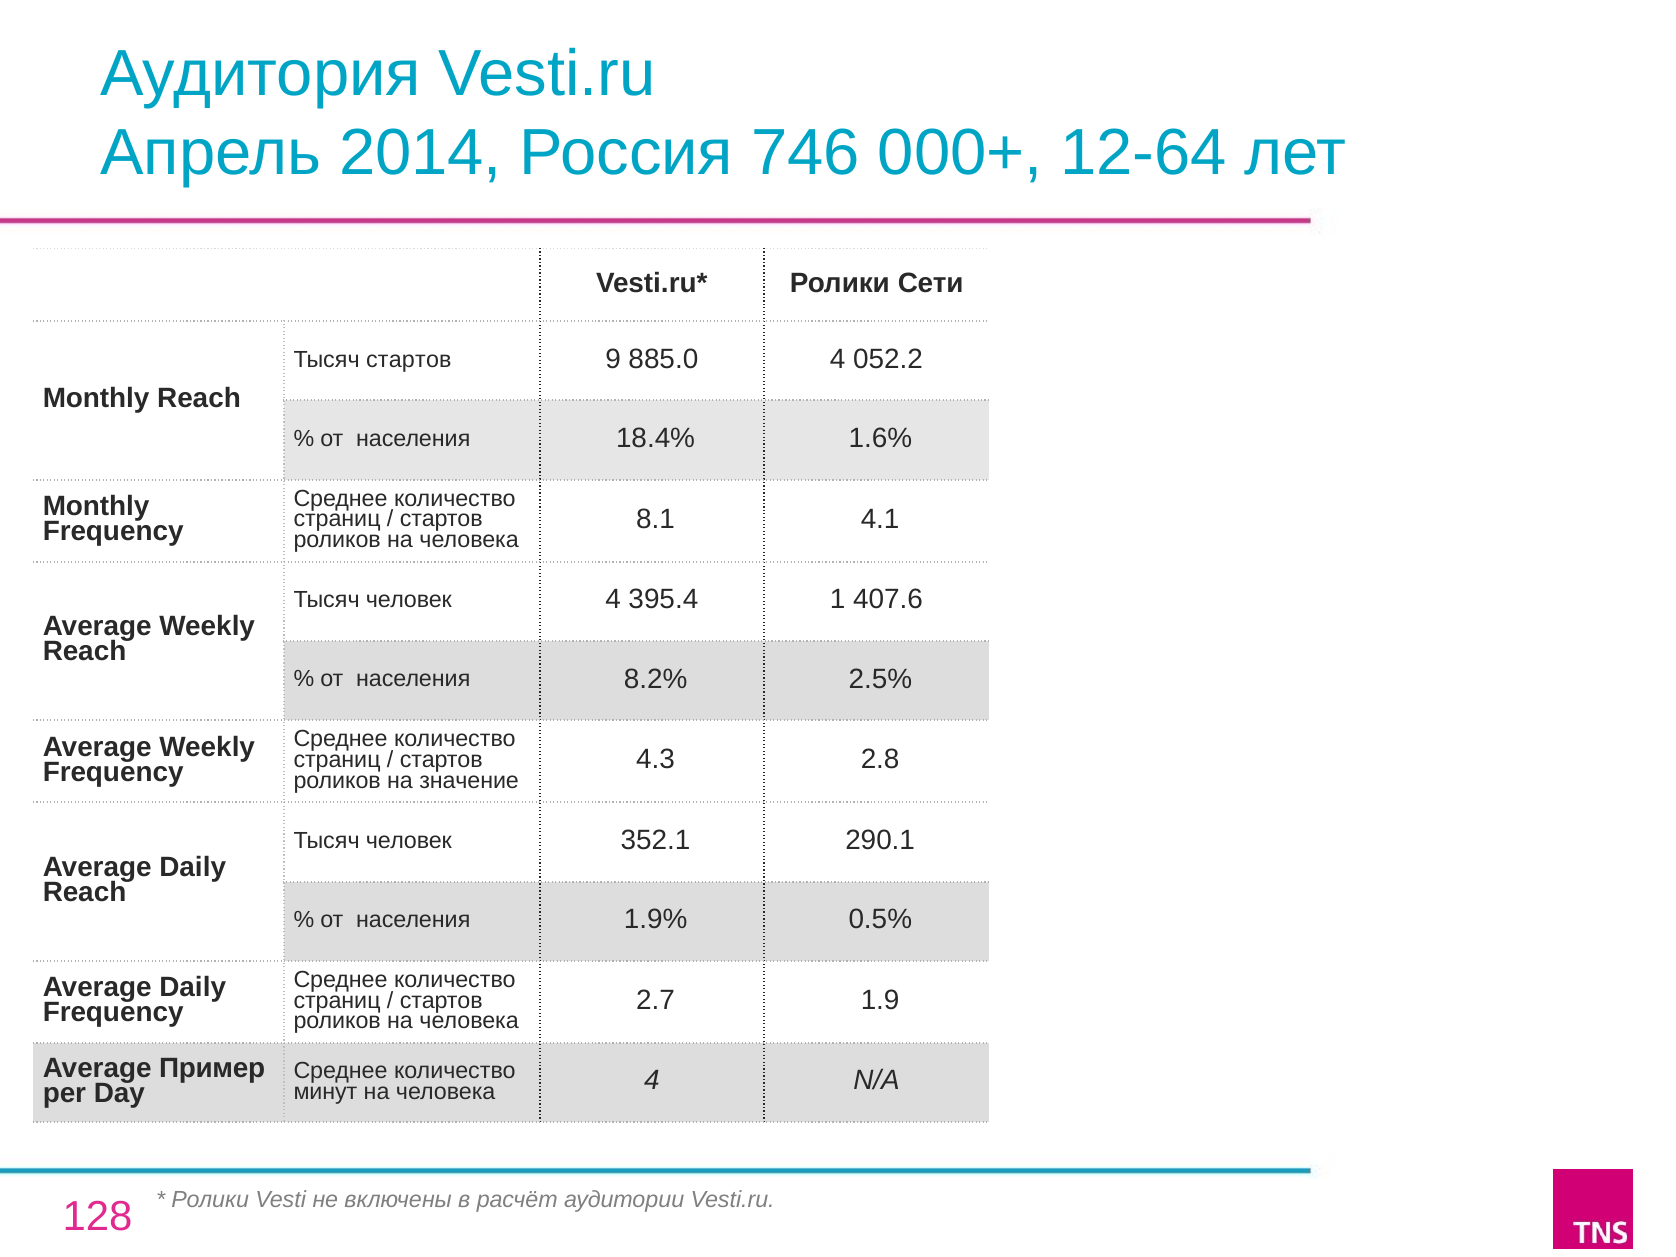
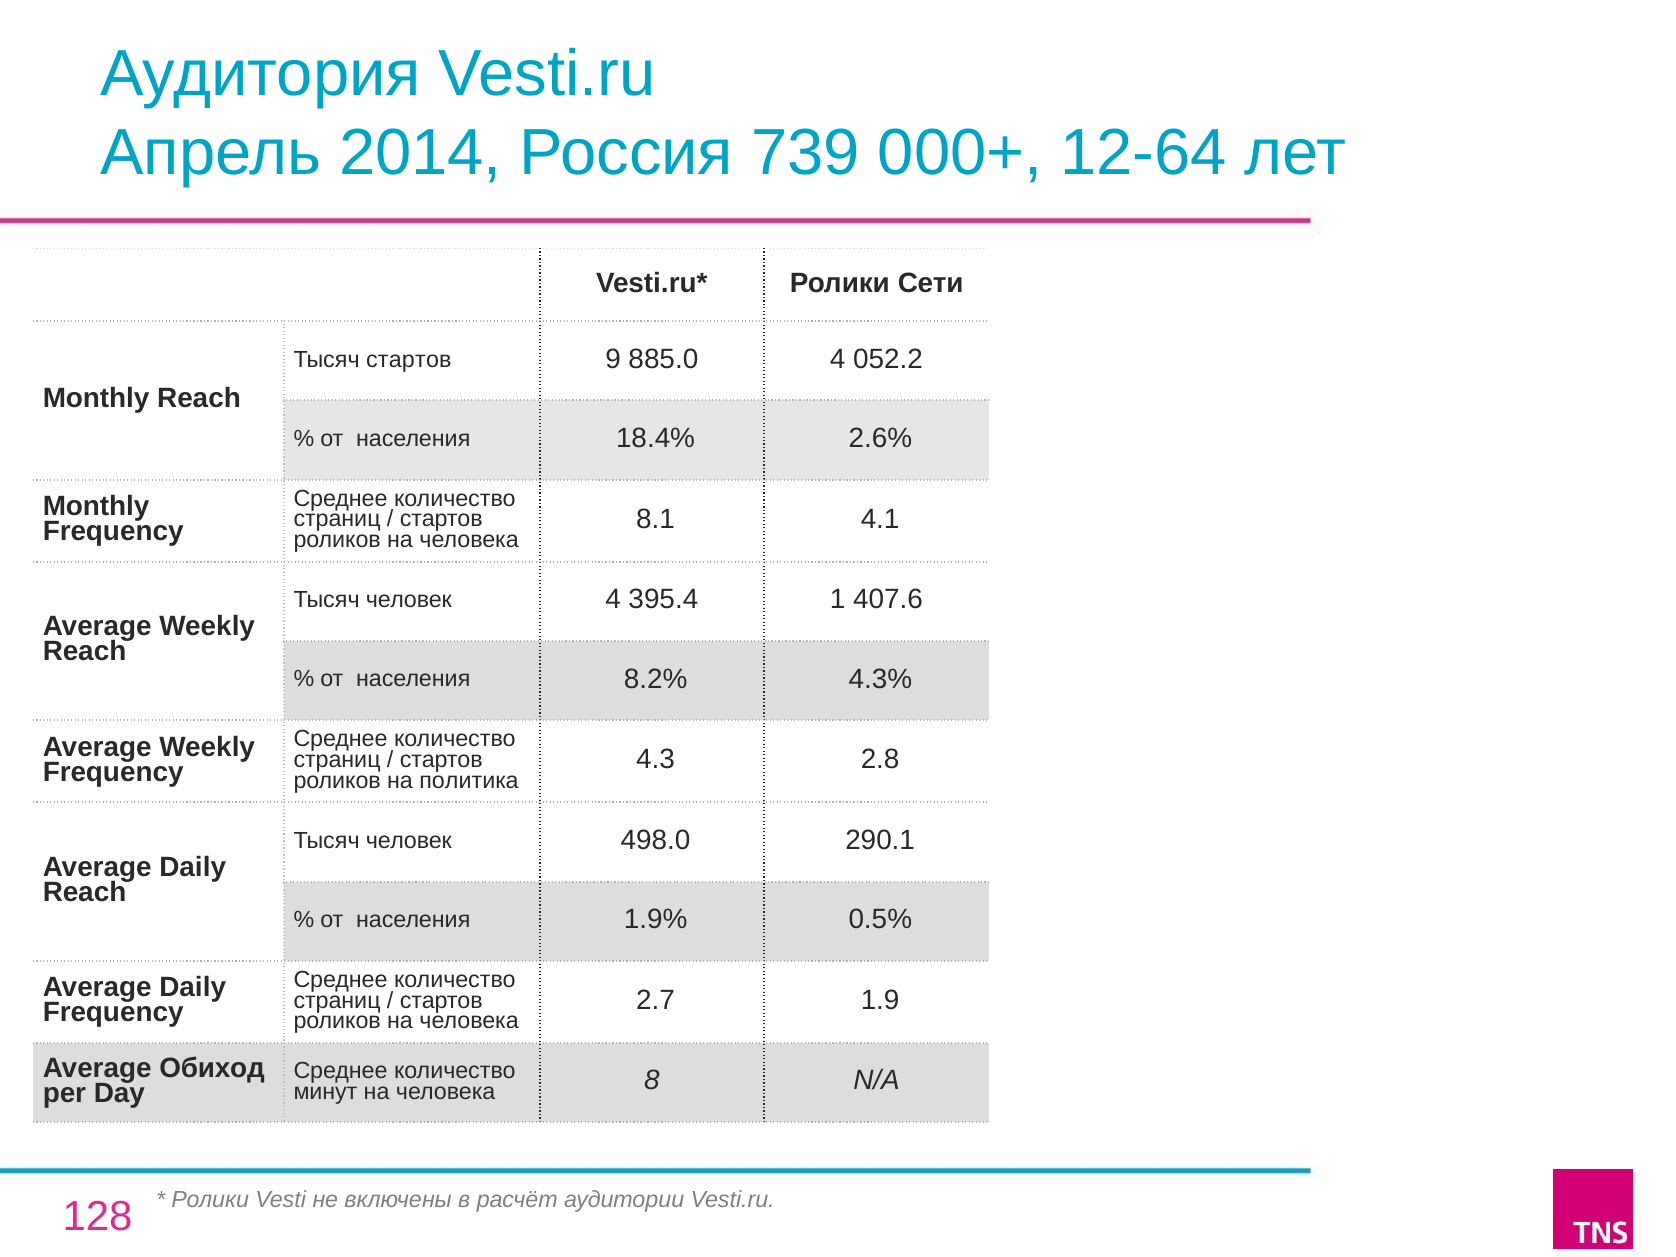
746: 746 -> 739 (806, 153)
1.6%: 1.6% -> 2.6% (880, 438)
2.5%: 2.5% -> 4.3% (880, 679)
значение: значение -> политика (469, 781)
352.1: 352.1 -> 498.0 (656, 840)
Пример: Пример -> Обиход (212, 1068)
человека 4: 4 -> 8 (652, 1081)
